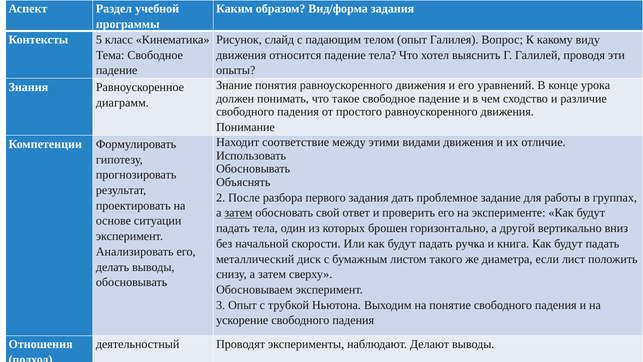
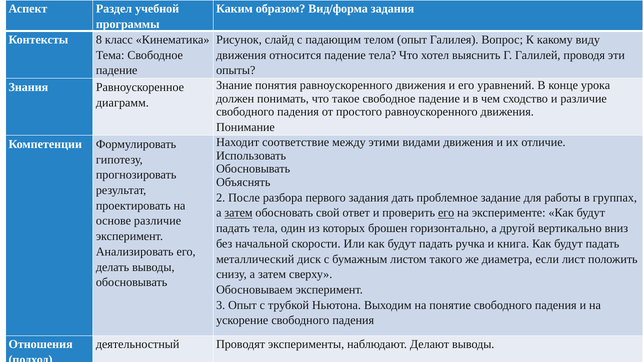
5: 5 -> 8 (99, 40)
его underline: none -> present (446, 213)
основе ситуации: ситуации -> различие (158, 221)
